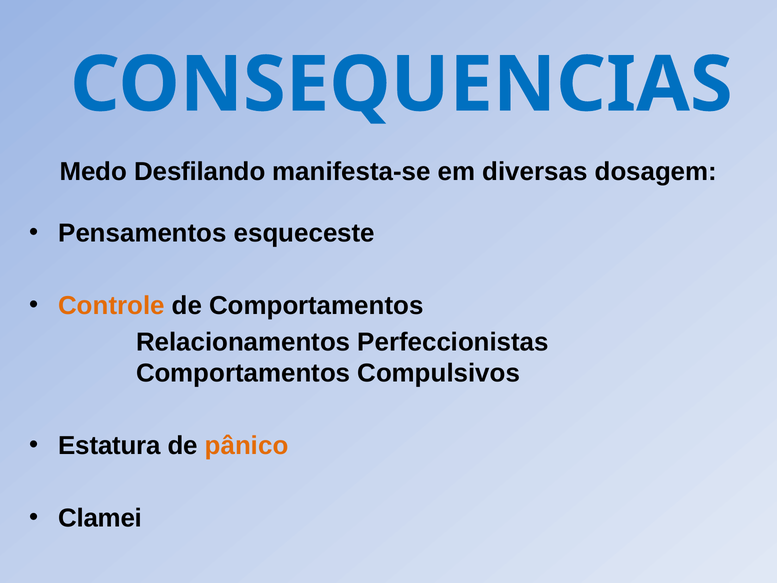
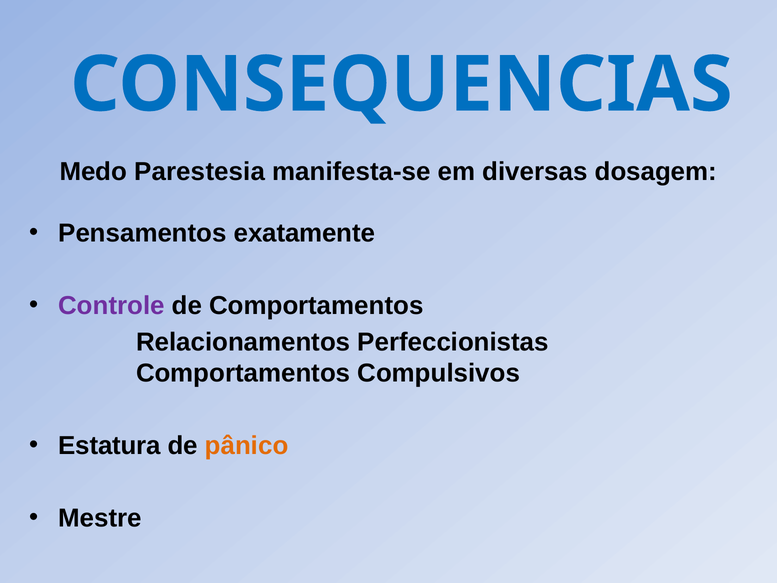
Desfilando: Desfilando -> Parestesia (200, 172)
esqueceste: esqueceste -> exatamente (304, 233)
Controle colour: orange -> purple (111, 306)
Clamei: Clamei -> Mestre (100, 518)
